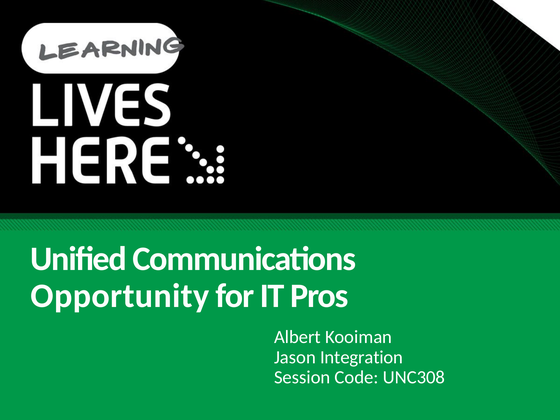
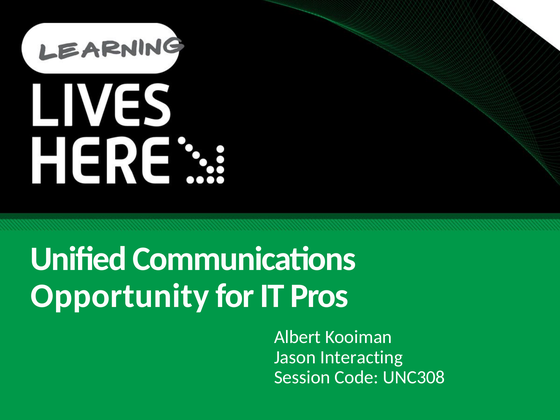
Integration: Integration -> Interacting (361, 357)
